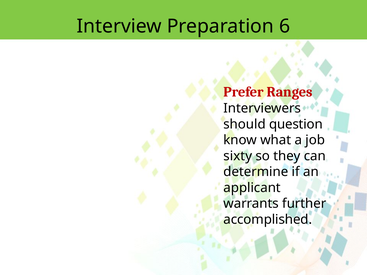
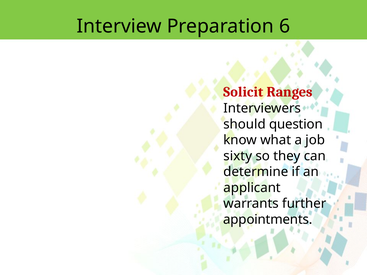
Prefer: Prefer -> Solicit (243, 92)
accomplished: accomplished -> appointments (268, 220)
